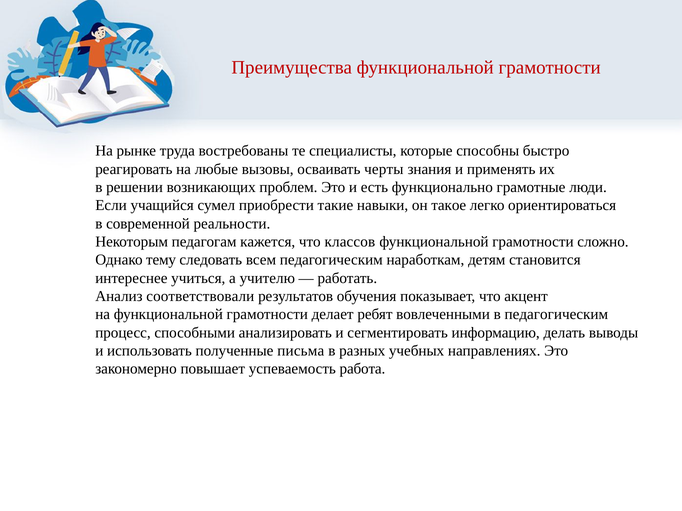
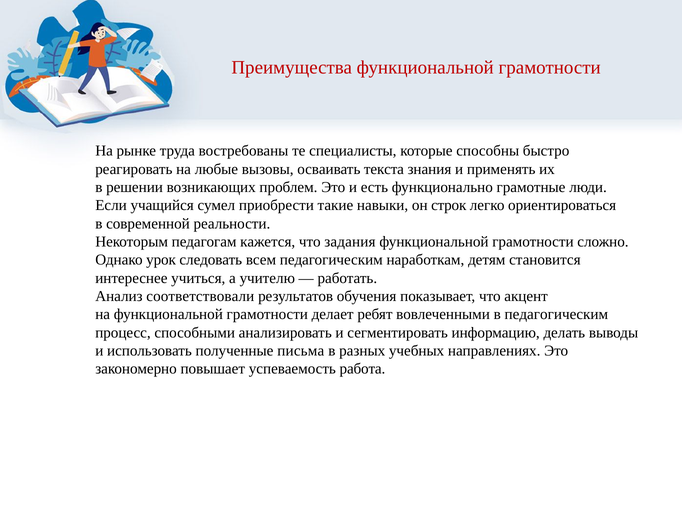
черты: черты -> текста (384, 169)
такое: такое -> строк (449, 206)
классов: классов -> задания (350, 242)
тему: тему -> урок (161, 260)
